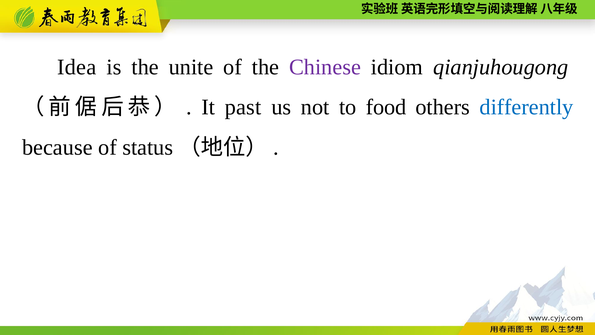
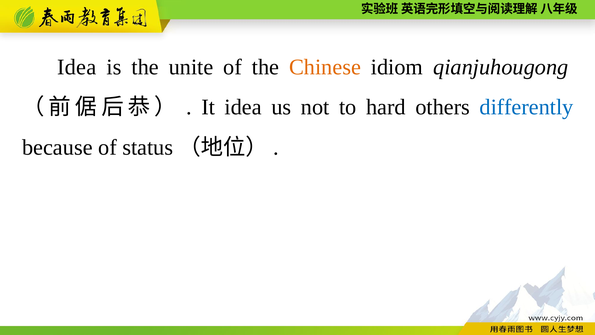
Chinese colour: purple -> orange (325, 67)
It past: past -> idea (243, 107)
food: food -> hard (386, 107)
